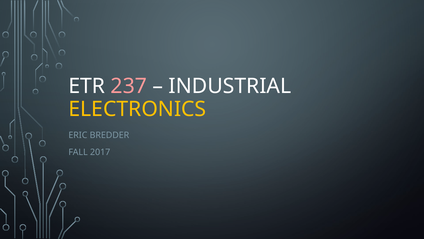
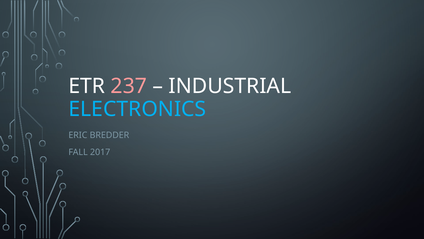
ELECTRONICS colour: yellow -> light blue (137, 109)
